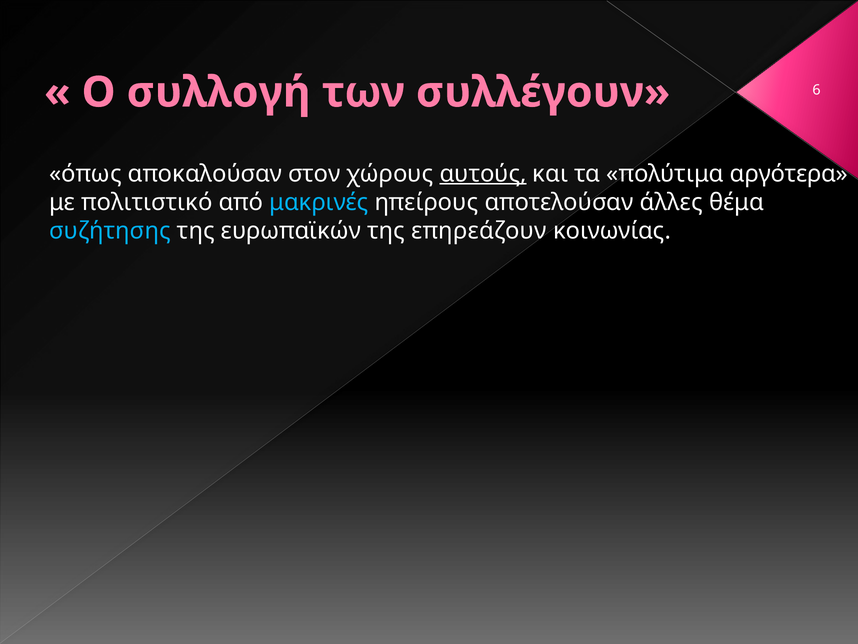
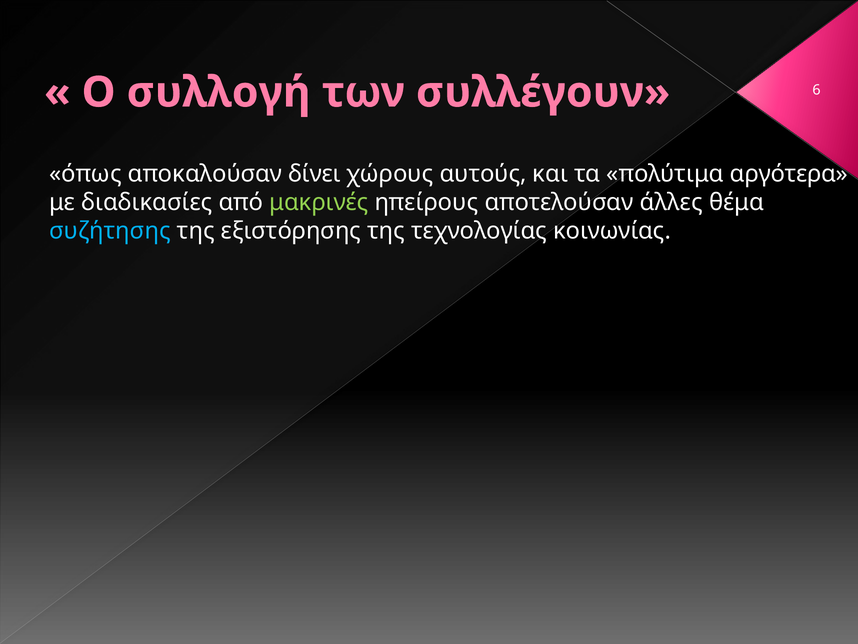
στον: στον -> δίνει (314, 174)
αυτούς underline: present -> none (483, 174)
πολιτιστικό: πολιτιστικό -> διαδικασίες (147, 202)
μακρινές colour: light blue -> light green (319, 202)
ευρωπαϊκών: ευρωπαϊκών -> εξιστόρησης (291, 231)
επηρεάζουν: επηρεάζουν -> τεχνολογίας (479, 231)
